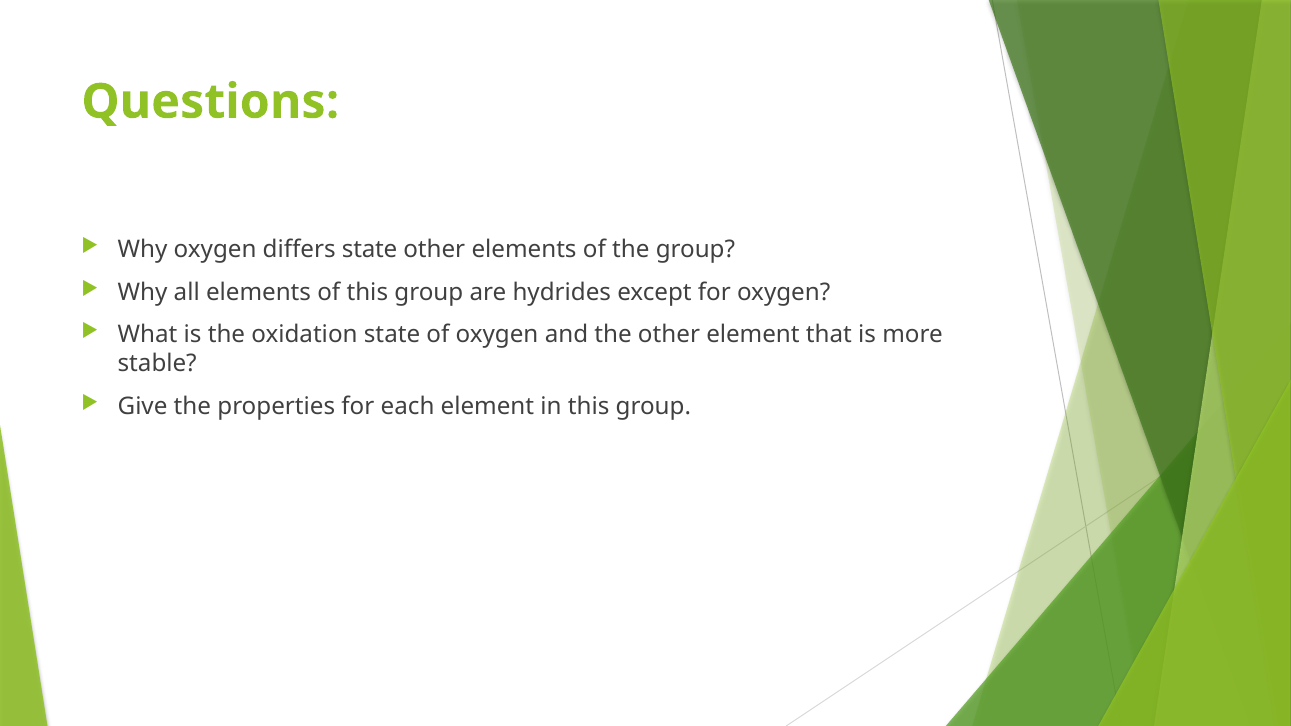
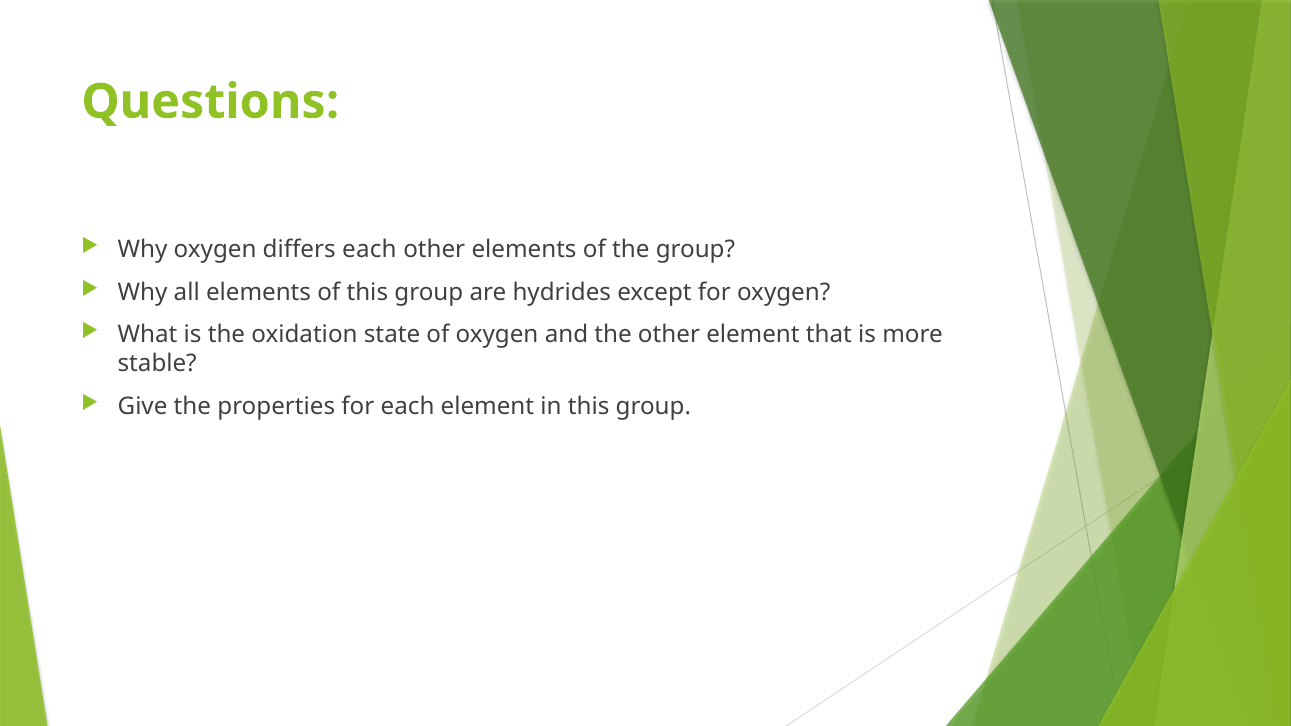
differs state: state -> each (369, 250)
